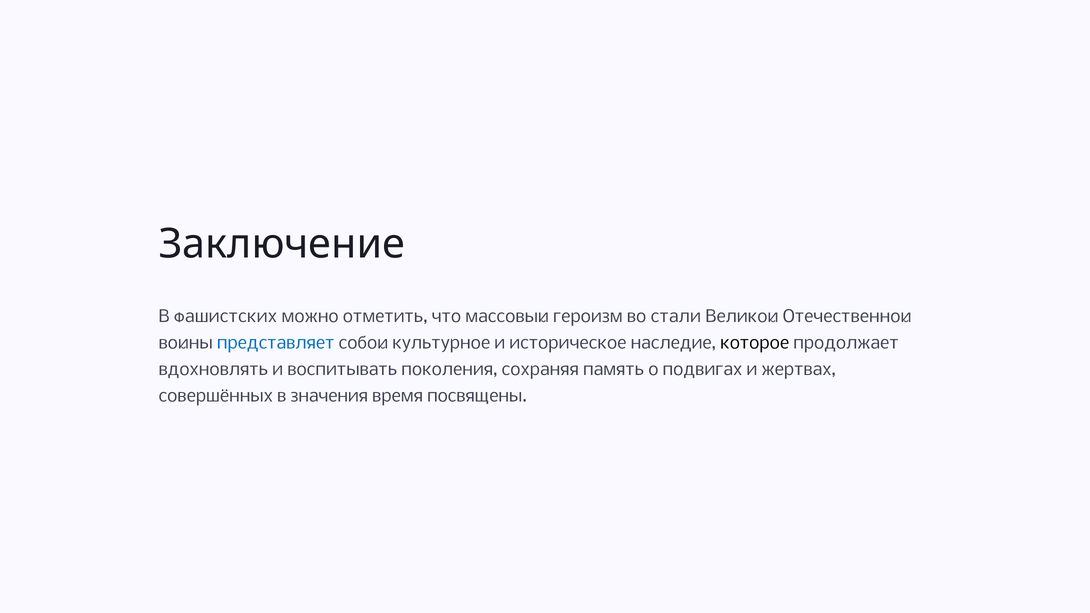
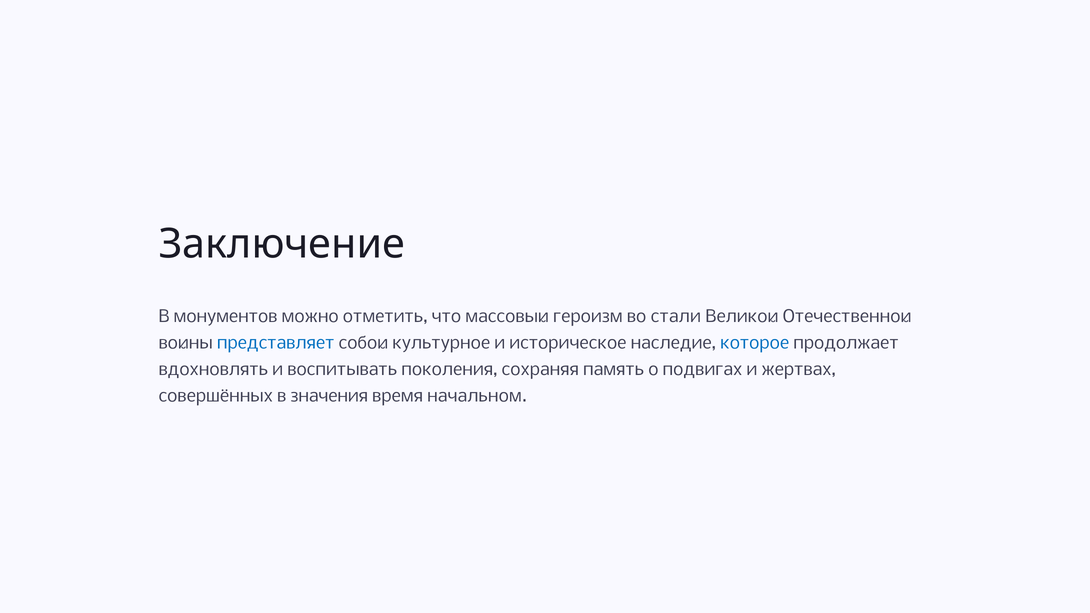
фашистских: фашистских -> монументов (226, 317)
которое colour: black -> blue (755, 344)
посвящены: посвящены -> начальном (477, 397)
